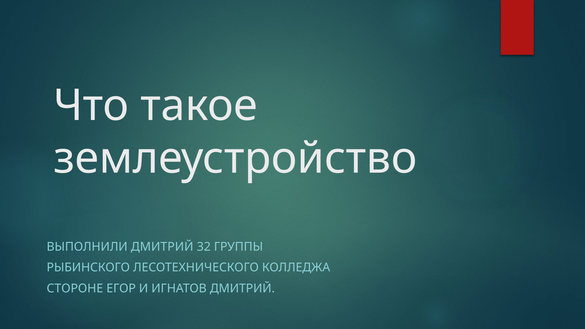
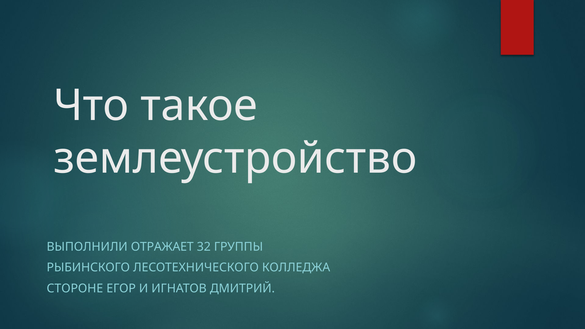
ВЫПОЛНИЛИ ДМИТРИЙ: ДМИТРИЙ -> ОТРАЖАЕТ (162, 247)
